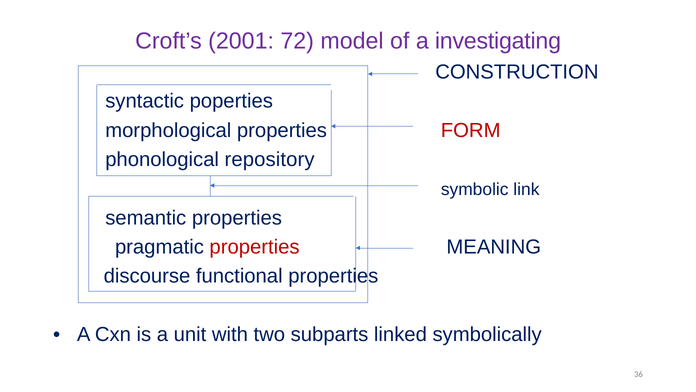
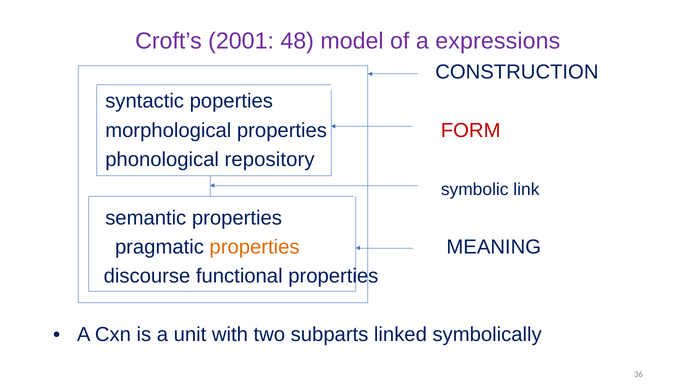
72: 72 -> 48 (297, 41)
investigating: investigating -> expressions (498, 41)
properties colour: red -> orange (255, 247)
